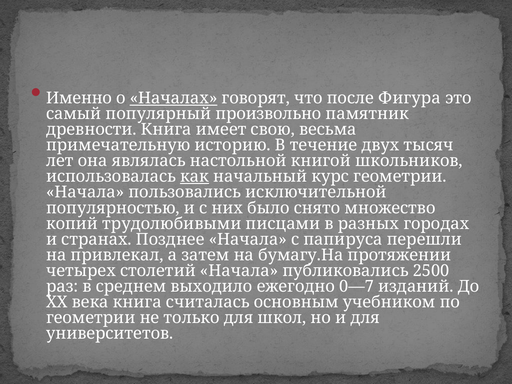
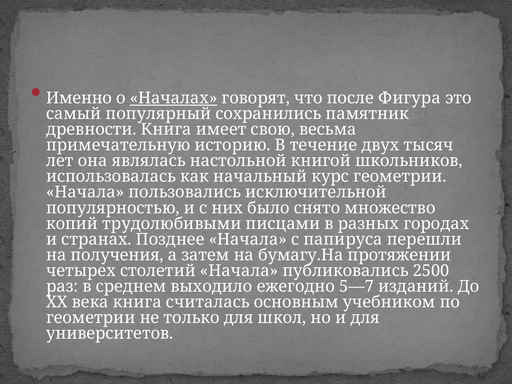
произвольно: произвольно -> сохранились (268, 114)
как underline: present -> none (195, 177)
привлекал: привлекал -> получения (117, 255)
0—7: 0—7 -> 5—7 (357, 286)
